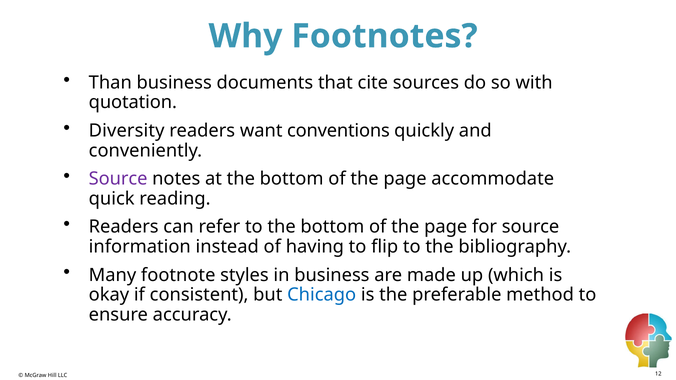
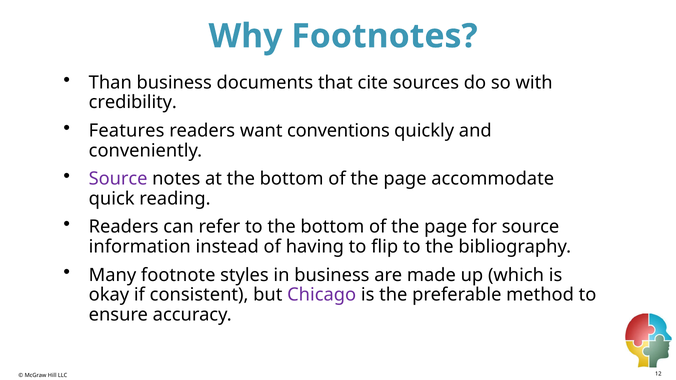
quotation: quotation -> credibility (133, 102)
Diversity: Diversity -> Features (127, 131)
Chicago colour: blue -> purple (322, 295)
